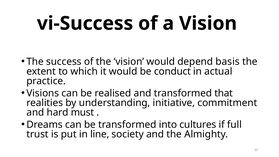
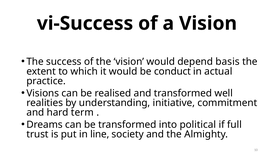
that: that -> well (224, 93)
must: must -> term (82, 112)
cultures: cultures -> political (198, 125)
